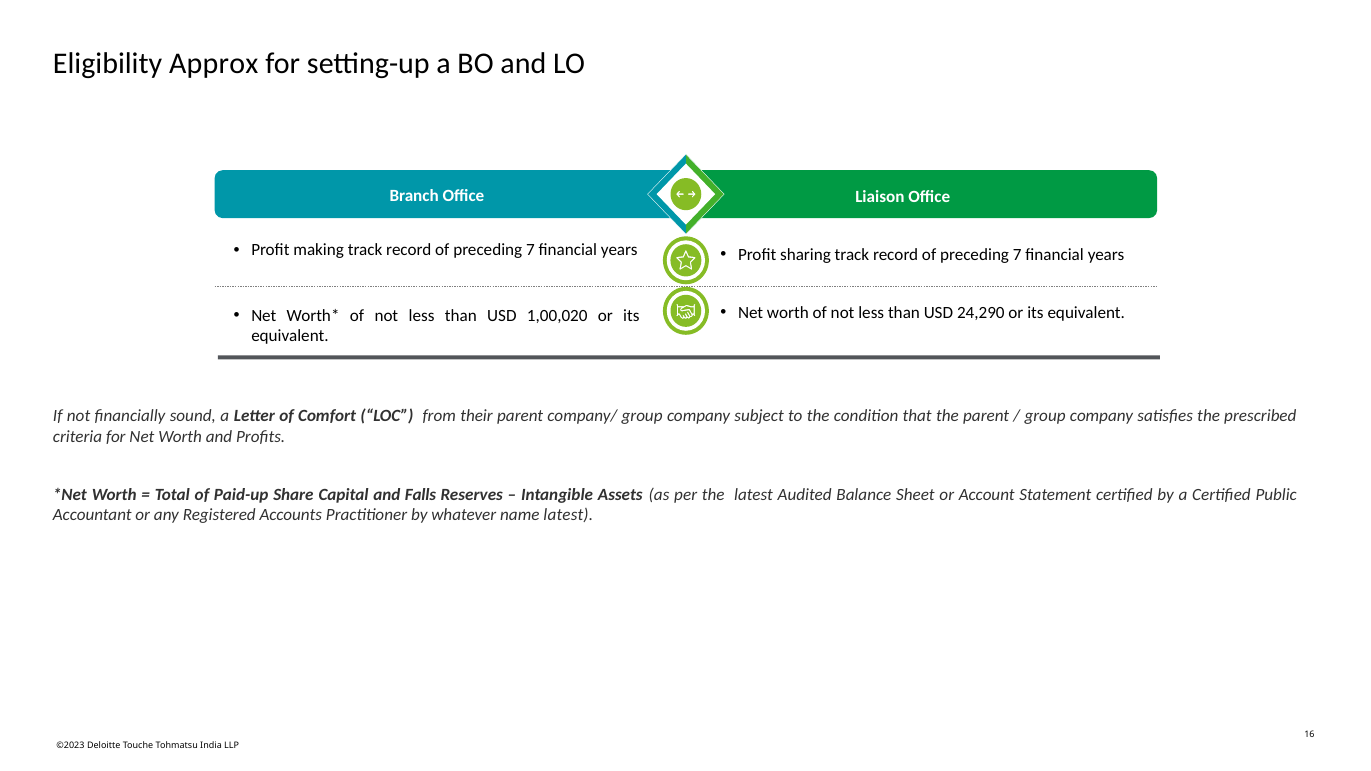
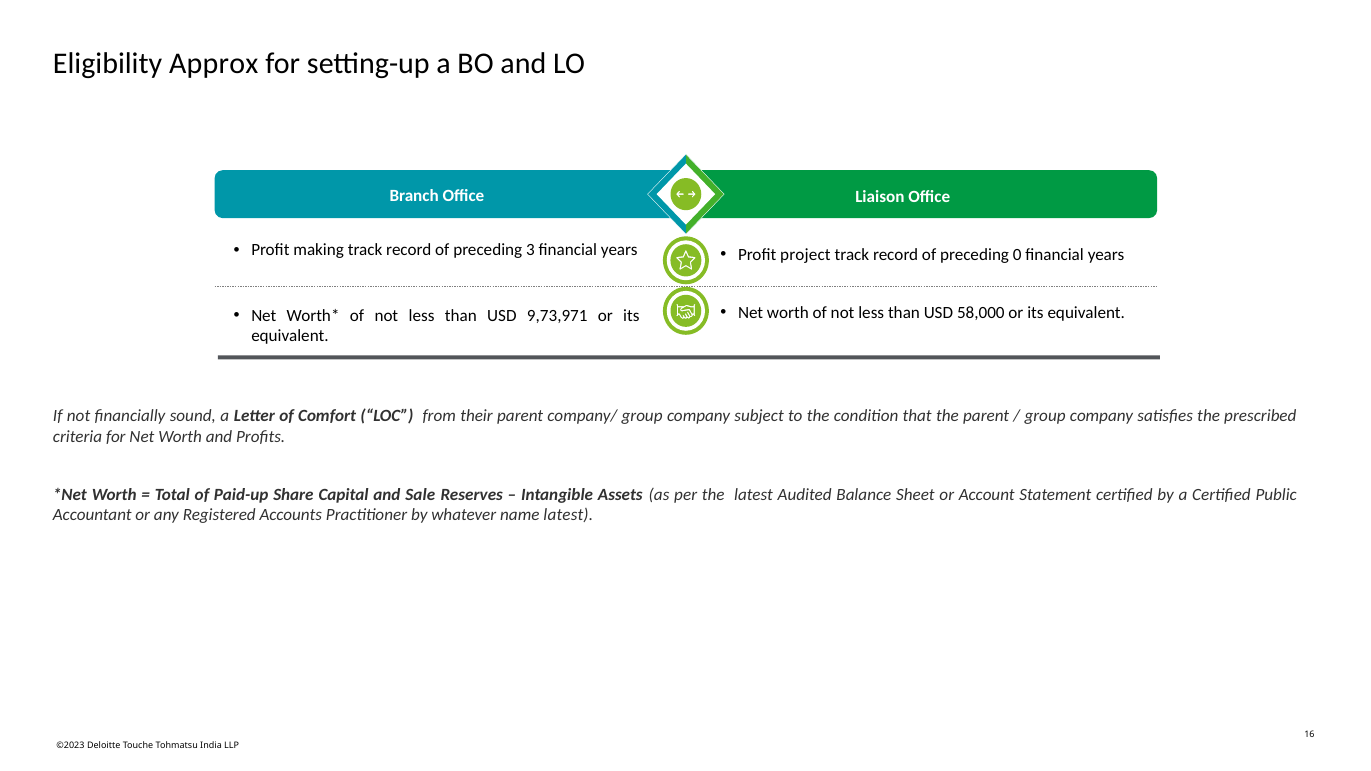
7: 7 -> 3 (530, 250)
sharing: sharing -> project (805, 255)
7: 7 -> 0 (1017, 255)
24,290: 24,290 -> 58,000 (981, 313)
1,00,020: 1,00,020 -> 9,73,971 (557, 316)
Falls: Falls -> Sale (420, 495)
